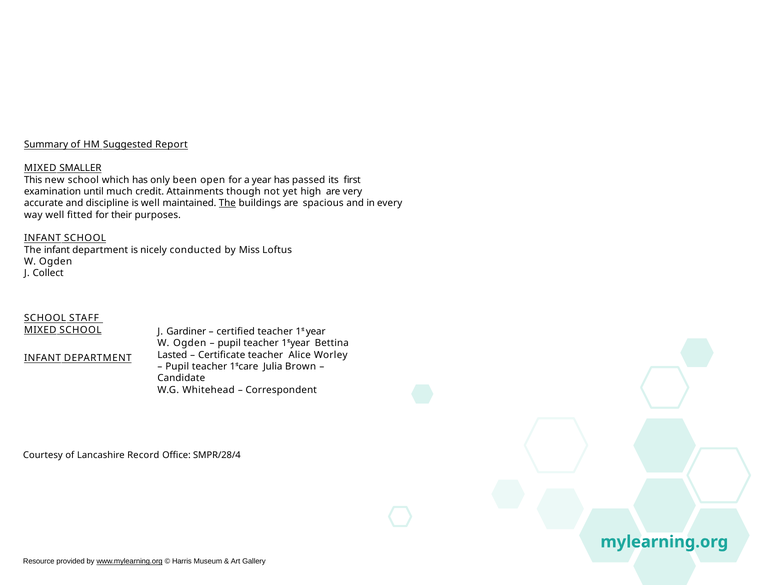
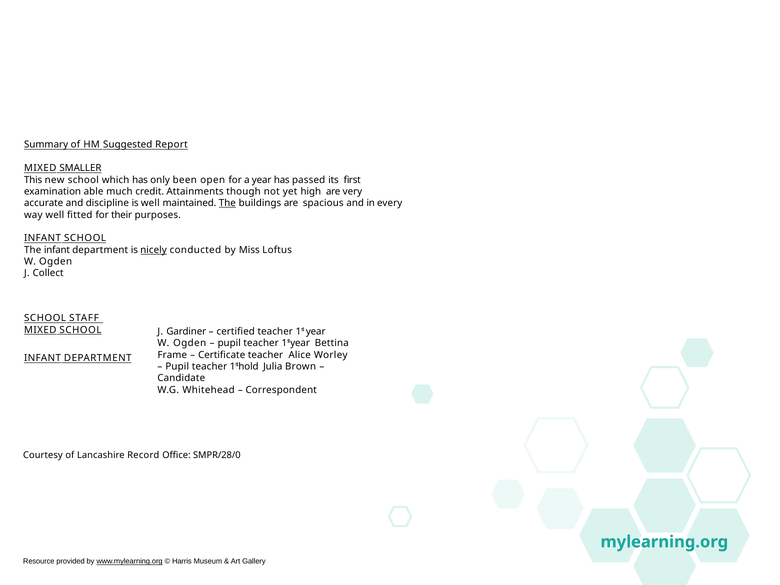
until: until -> able (94, 191)
nicely underline: none -> present (154, 250)
Lasted: Lasted -> Frame (172, 355)
care: care -> hold (248, 367)
SMPR/28/4: SMPR/28/4 -> SMPR/28/0 (217, 455)
